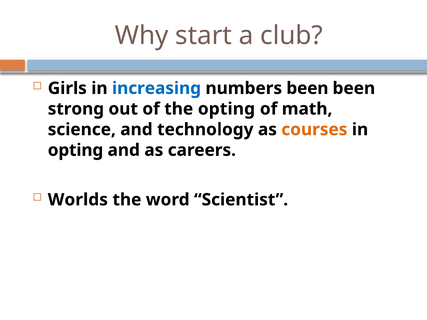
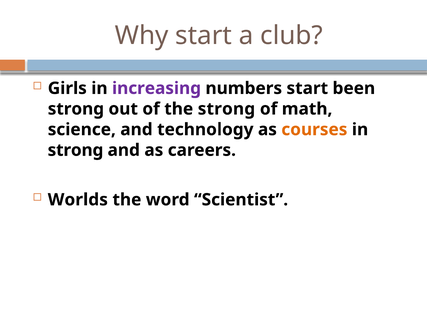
increasing colour: blue -> purple (157, 88)
numbers been: been -> start (307, 88)
the opting: opting -> strong (226, 109)
opting: opting -> strong (76, 150)
